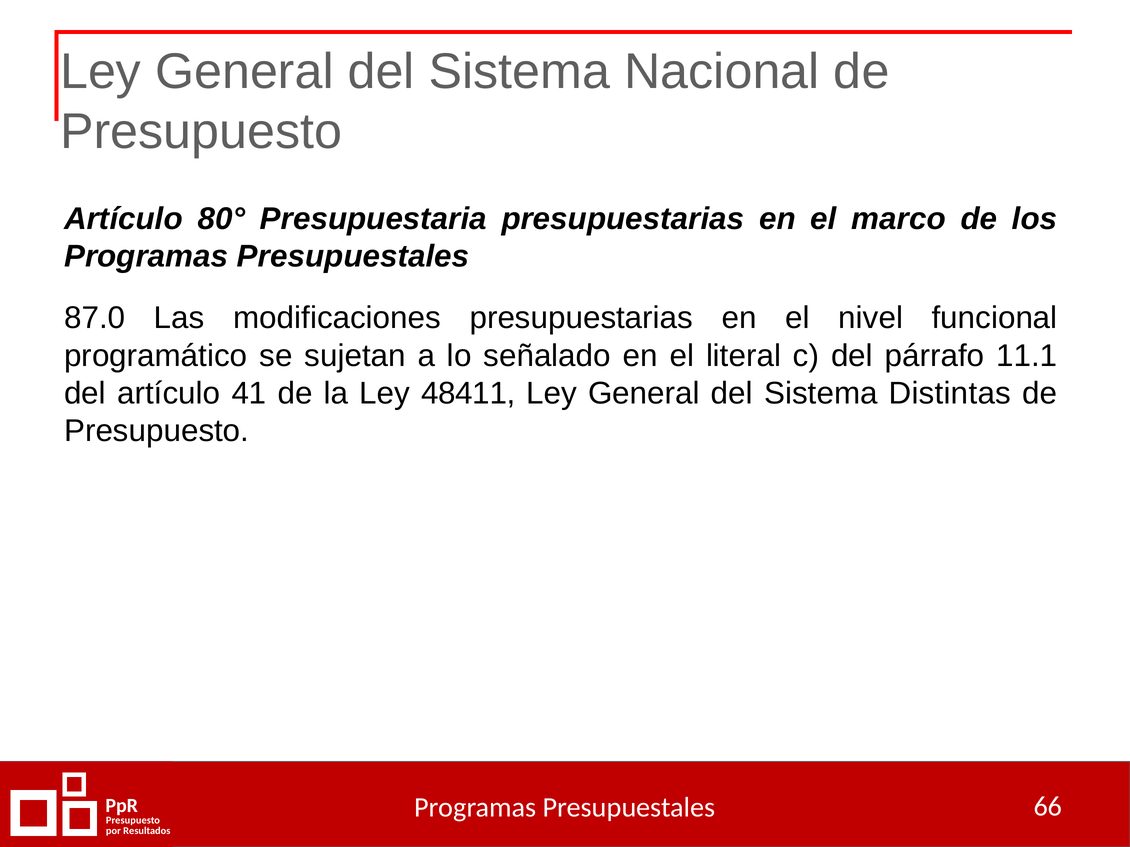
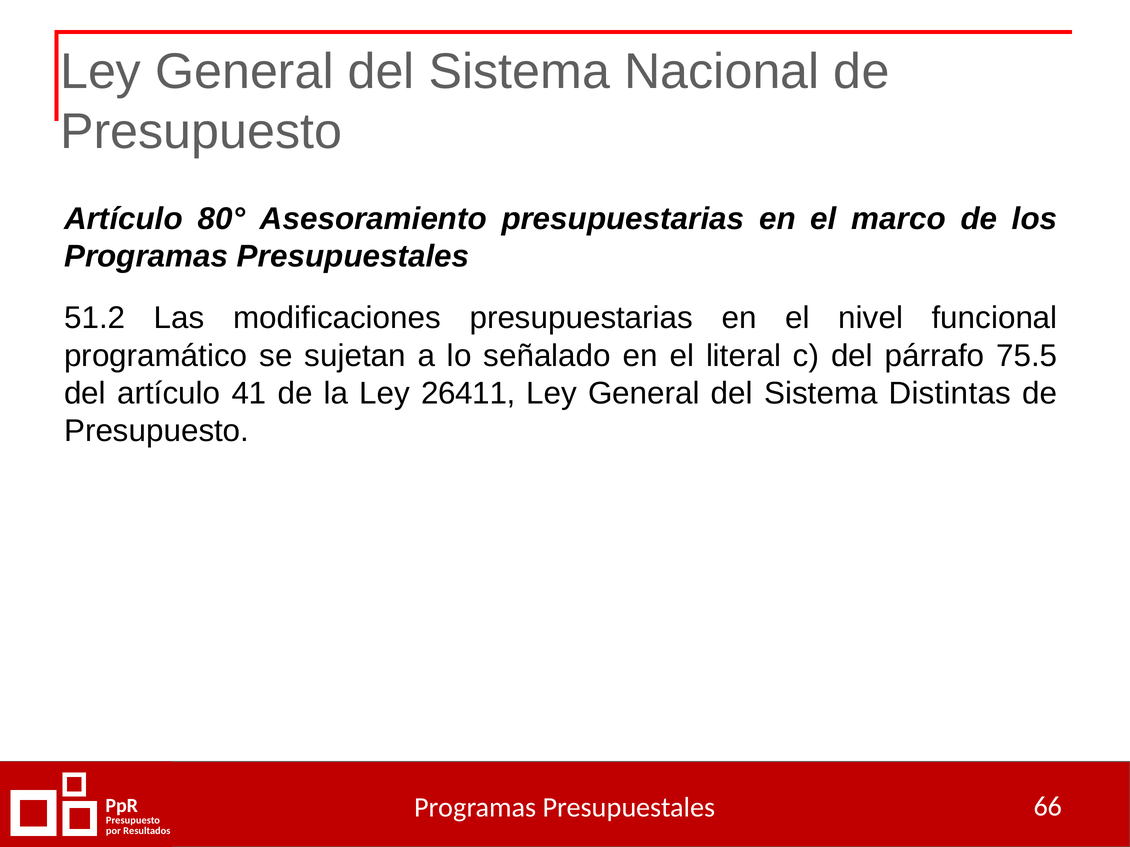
Presupuestaria: Presupuestaria -> Asesoramiento (373, 219)
87.0: 87.0 -> 51.2 (95, 318)
11.1: 11.1 -> 75.5 (1027, 356)
48411: 48411 -> 26411 (468, 394)
